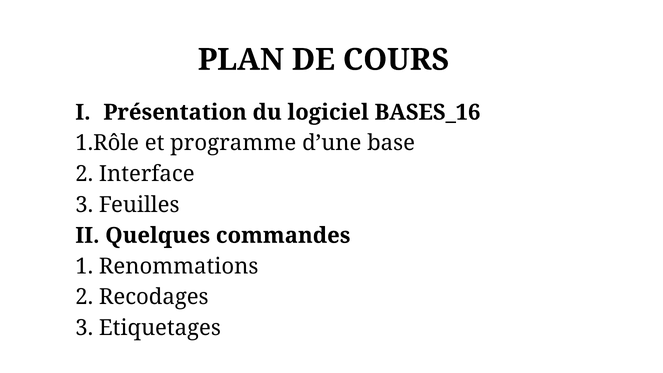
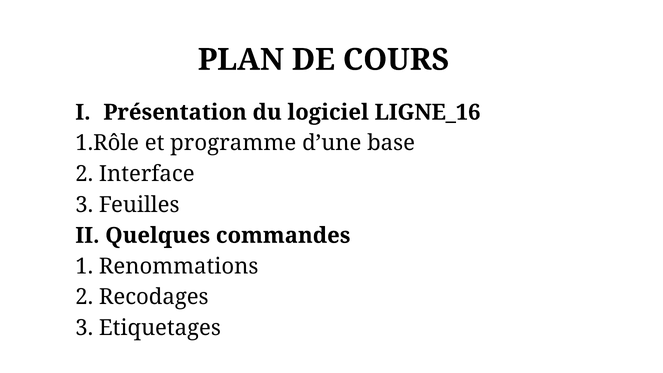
BASES_16: BASES_16 -> LIGNE_16 (428, 112)
